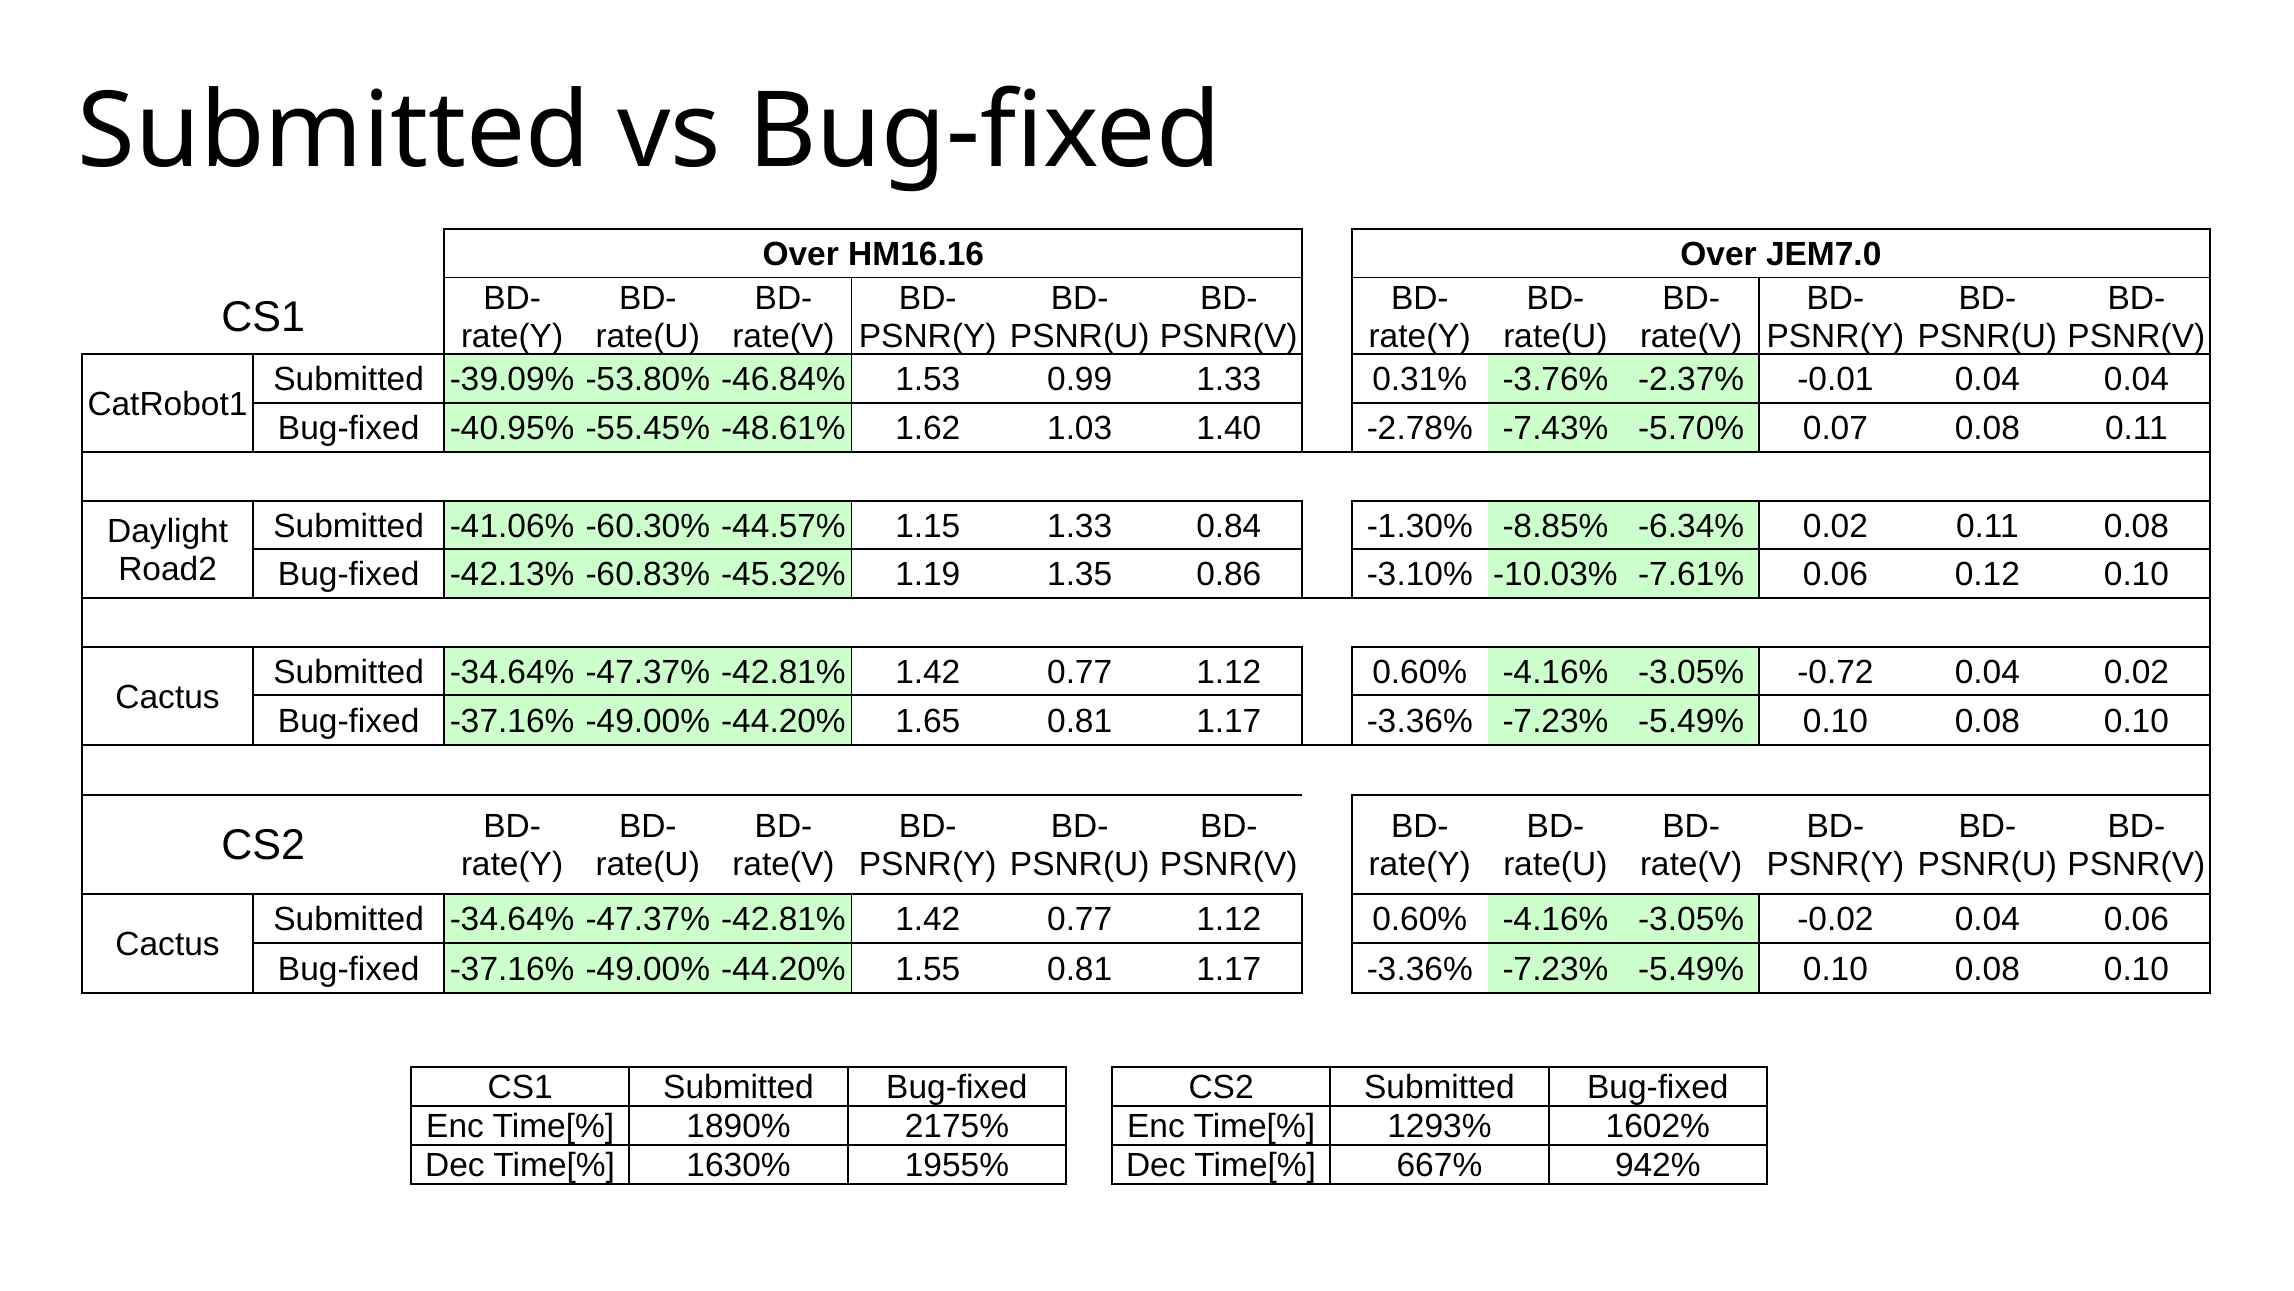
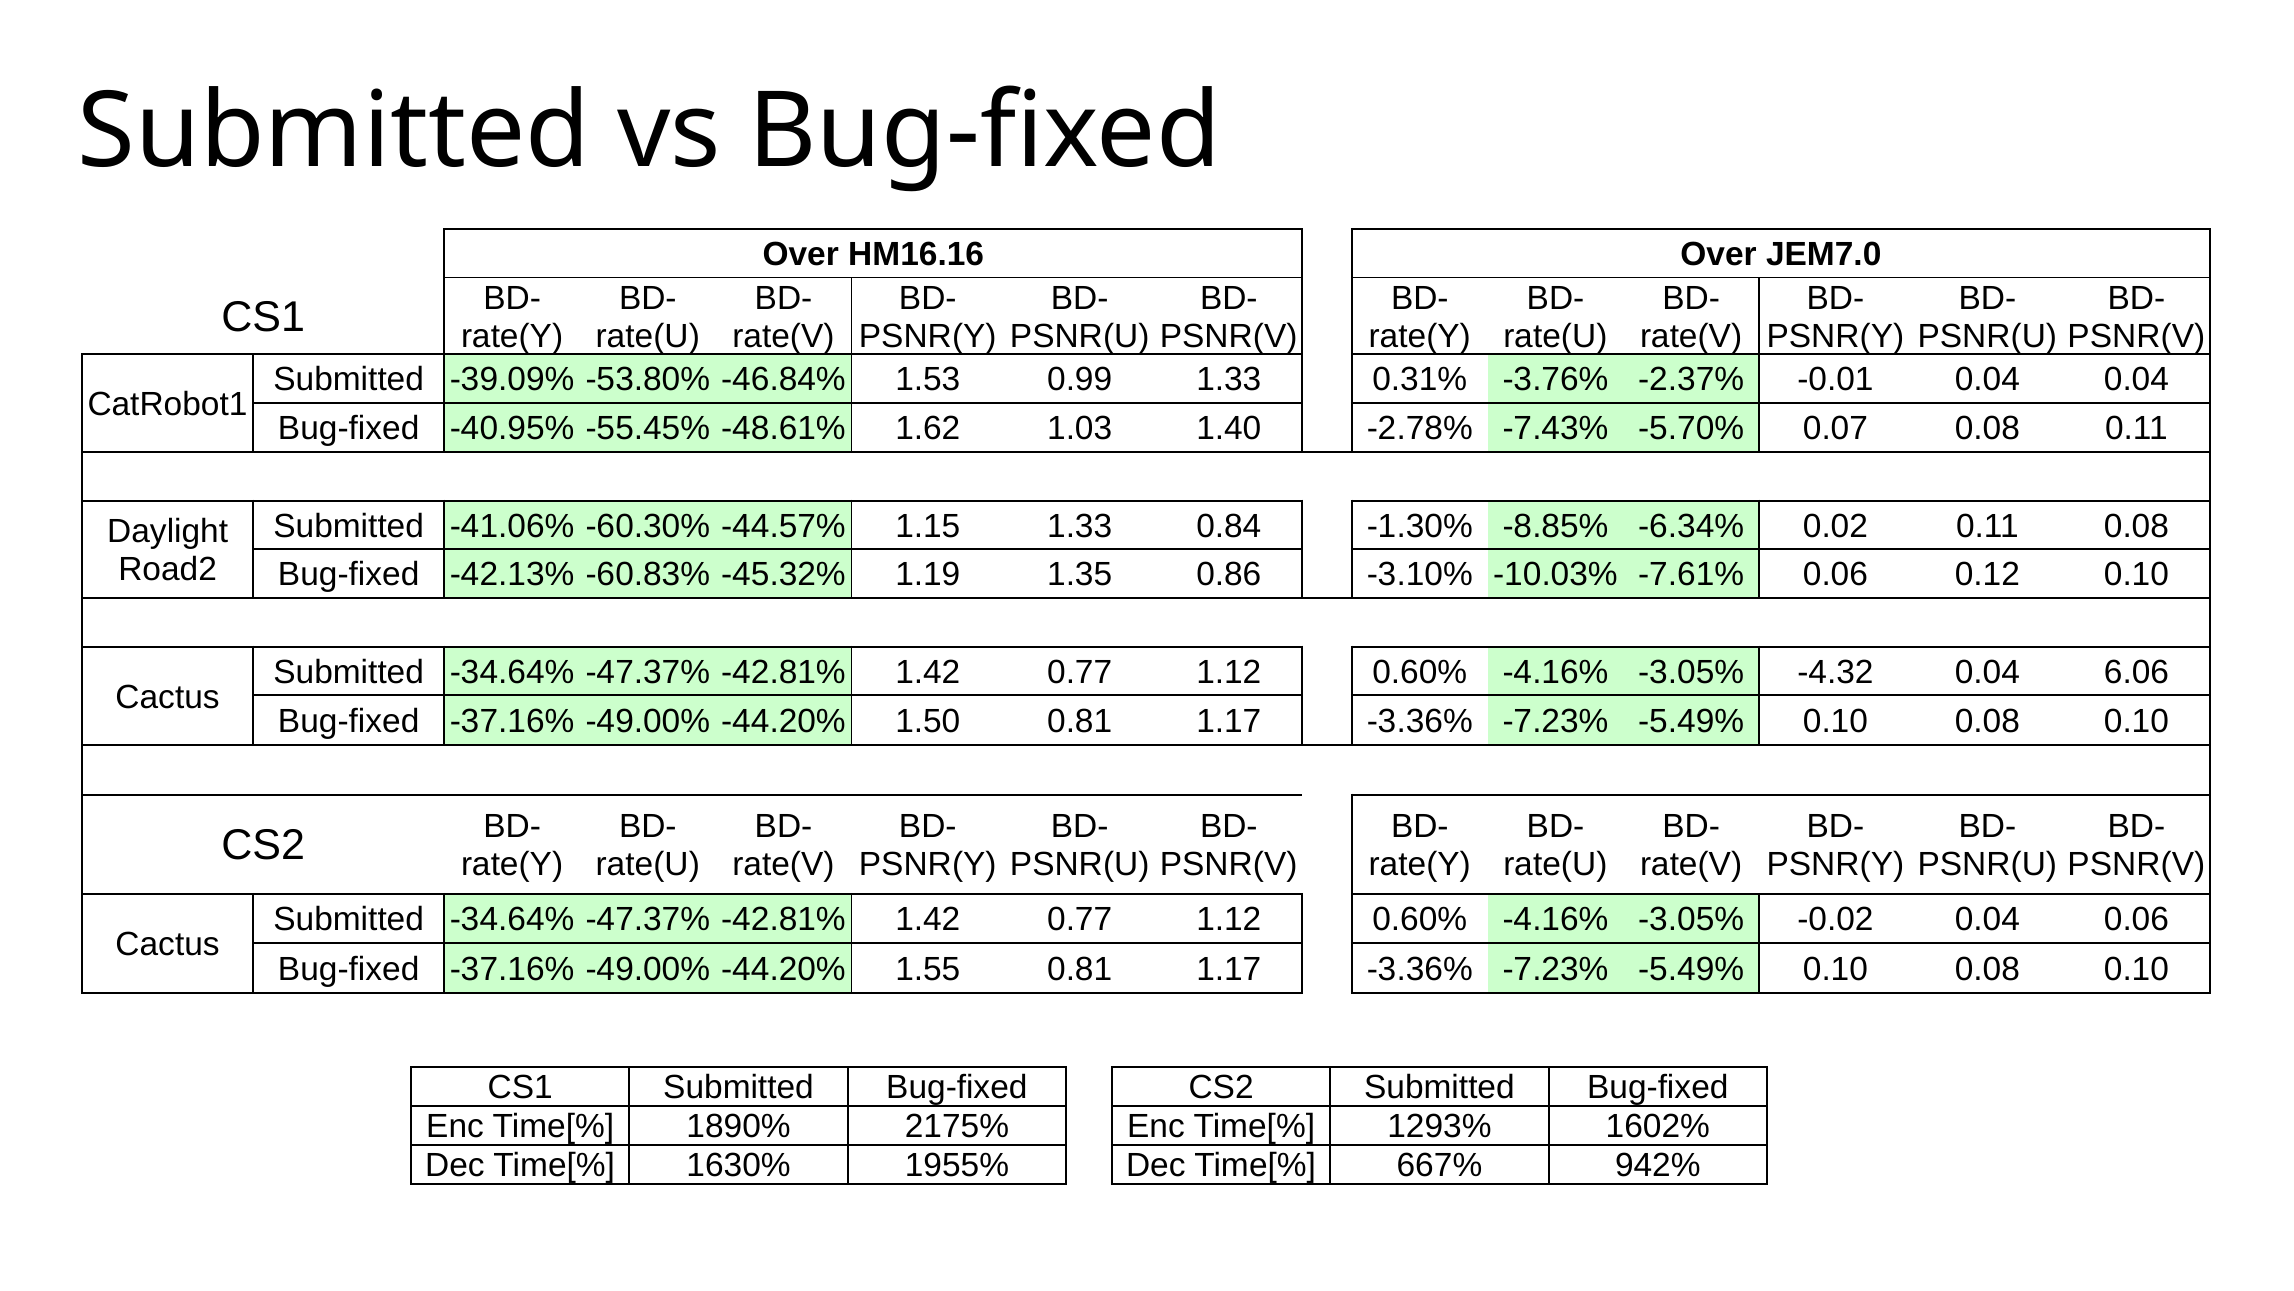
-0.72: -0.72 -> -4.32 (1835, 672)
0.04 0.02: 0.02 -> 6.06 (2136, 672)
1.65: 1.65 -> 1.50 (928, 721)
